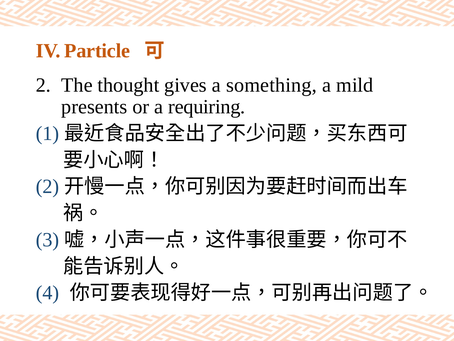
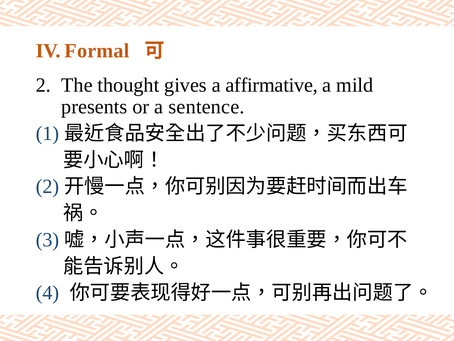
Particle: Particle -> Formal (97, 51)
something: something -> affirmative (272, 85)
requiring: requiring -> sentence (207, 107)
